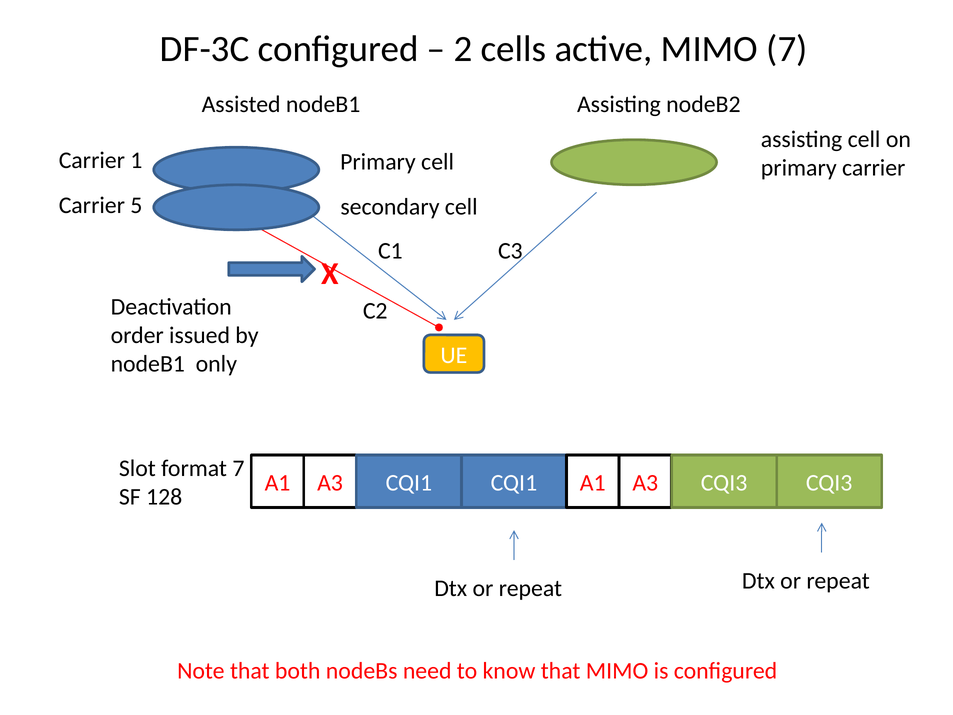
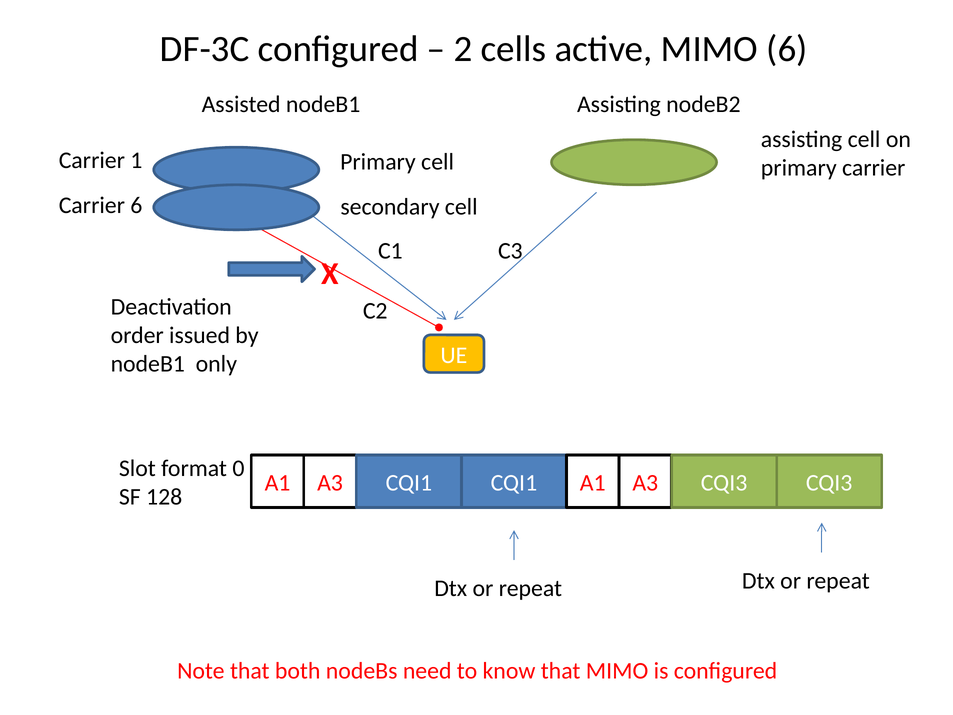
MIMO 7: 7 -> 6 (787, 49)
Carrier 5: 5 -> 6 (136, 205)
format 7: 7 -> 0 (238, 468)
